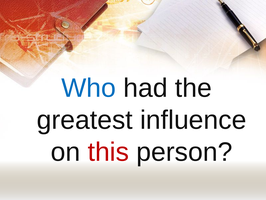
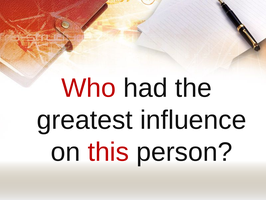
Who colour: blue -> red (89, 88)
